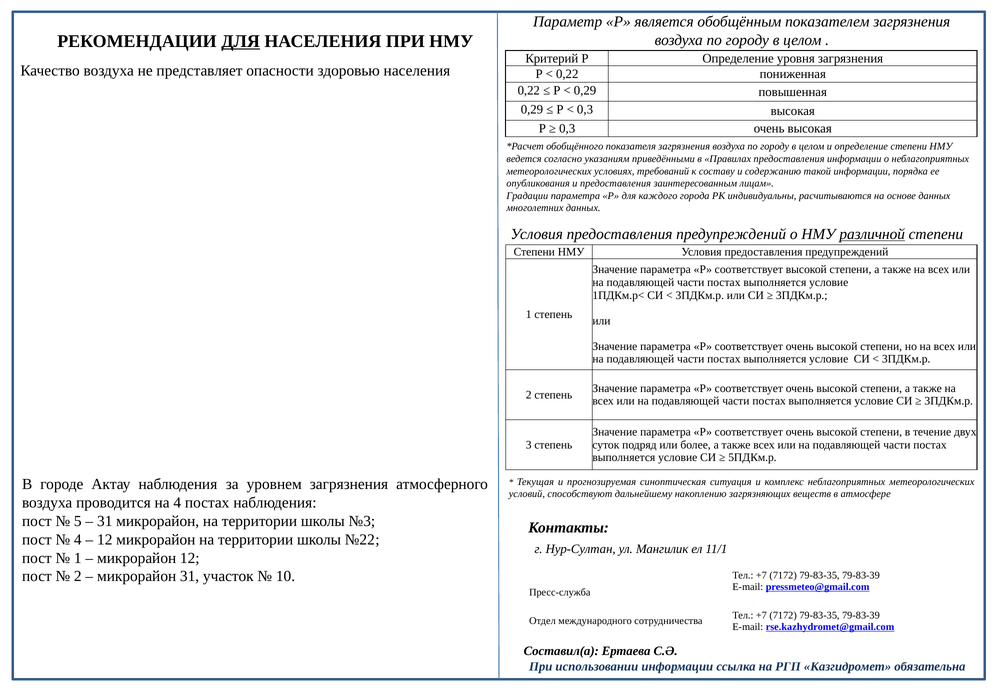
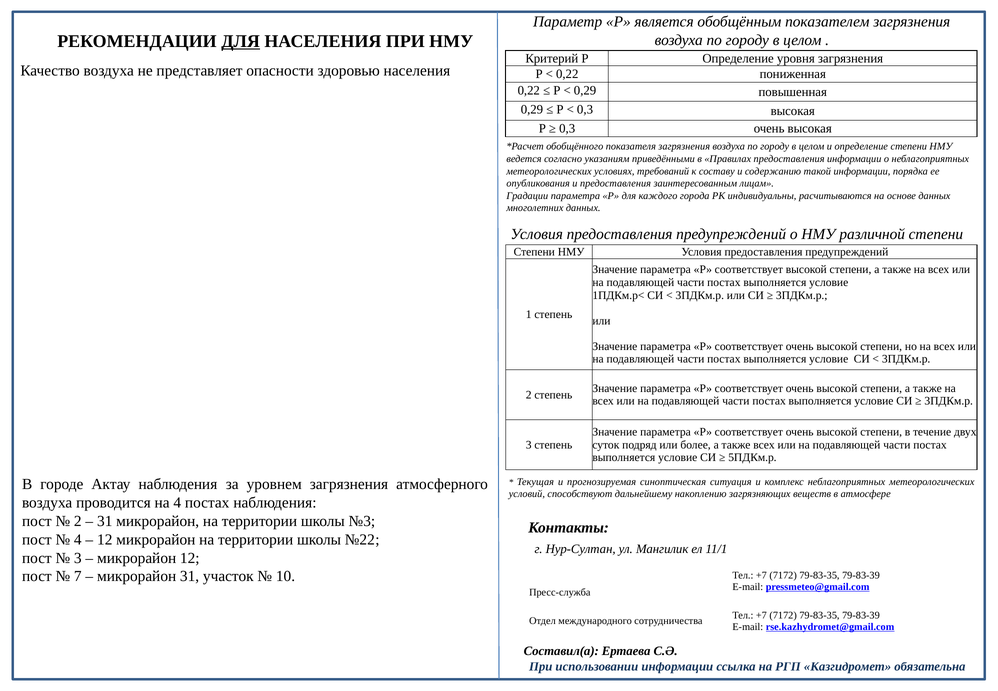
различной underline: present -> none (872, 234)
5: 5 -> 2 (78, 521)
1: 1 -> 3 (78, 558)
2: 2 -> 7 (78, 576)
